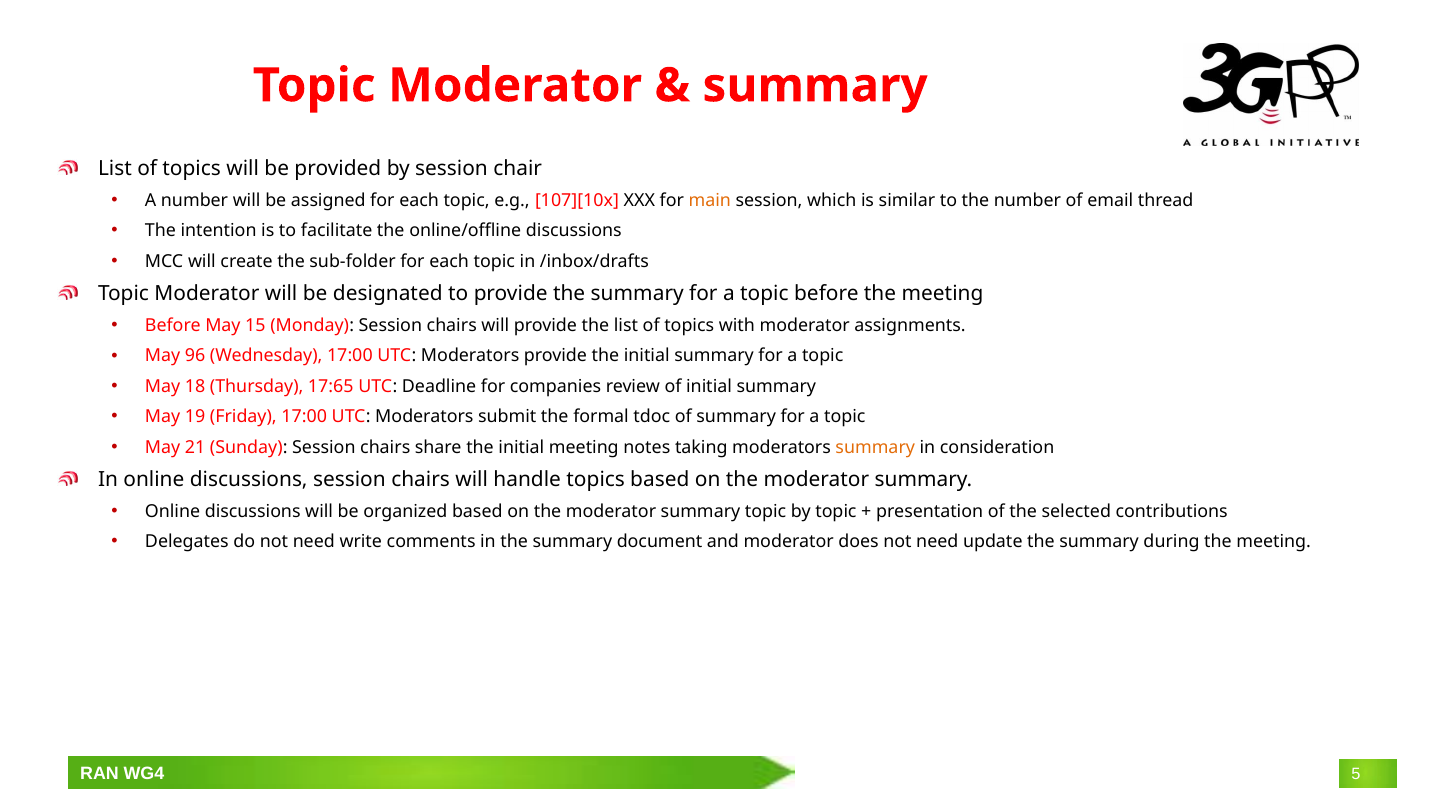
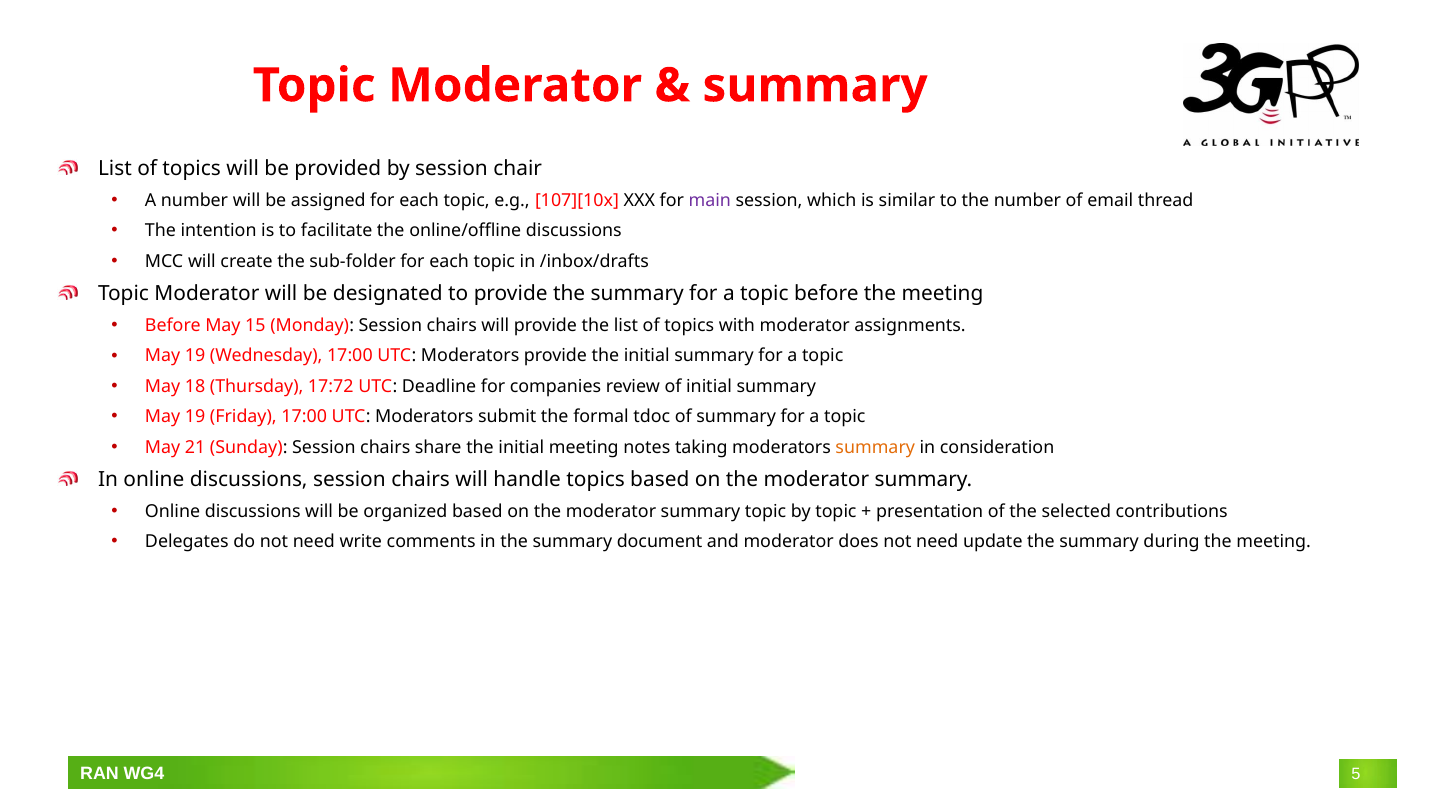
main colour: orange -> purple (710, 201)
96: 96 -> 19 (195, 356)
17:65: 17:65 -> 17:72 (331, 387)
